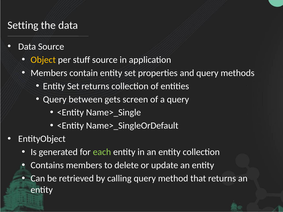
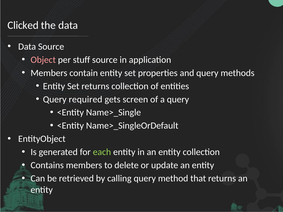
Setting: Setting -> Clicked (23, 25)
Object colour: yellow -> pink (43, 60)
between: between -> required (86, 99)
